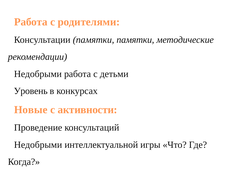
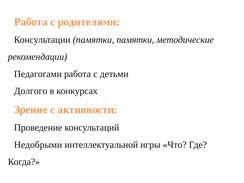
Недобрыми: Недобрыми -> Педагогами (38, 74)
Уровень: Уровень -> Долгого (31, 91)
Новые: Новые -> Зрение (31, 110)
